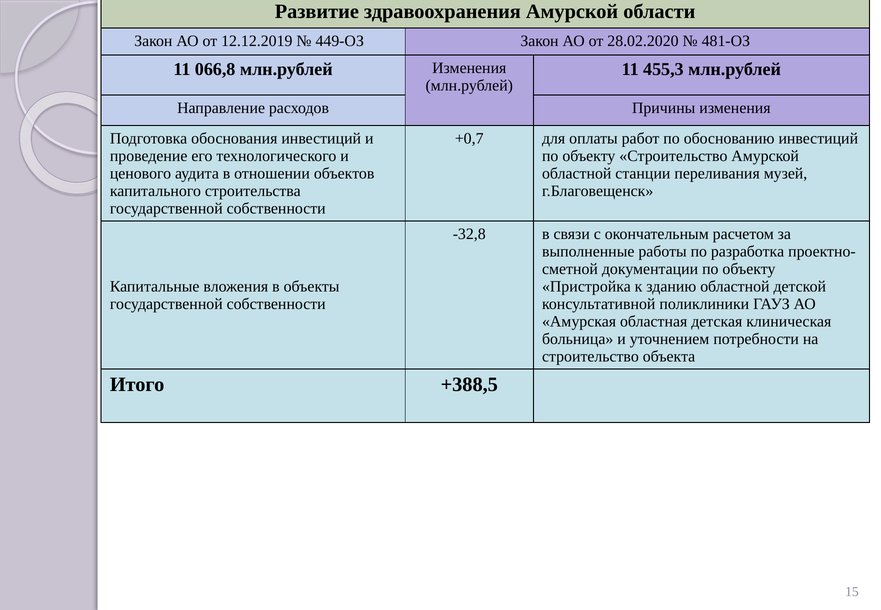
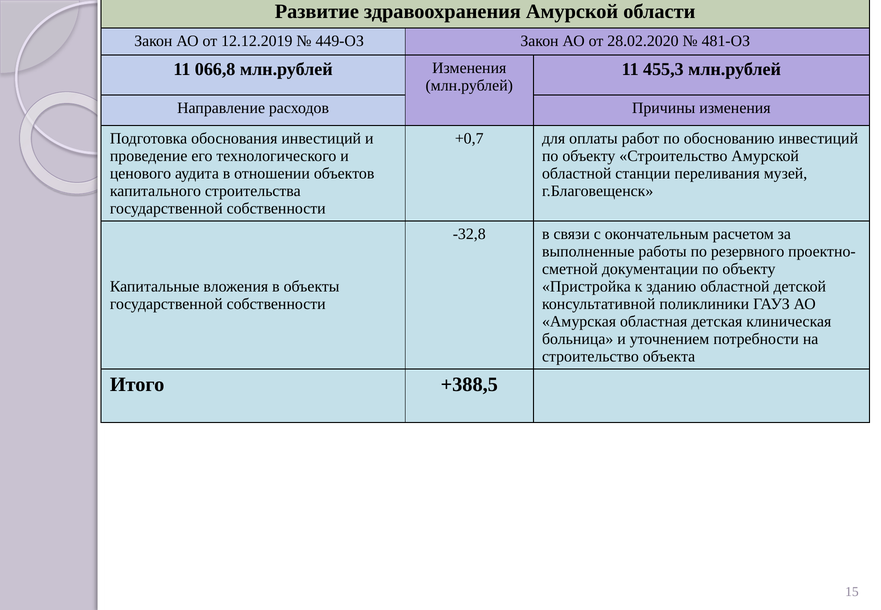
разработка: разработка -> резервного (748, 252)
